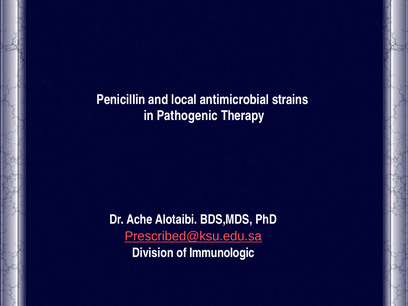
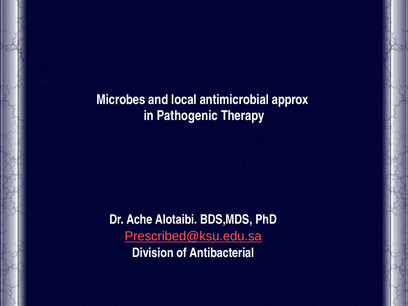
Penicillin: Penicillin -> Microbes (121, 100)
strains: strains -> approx (290, 100)
Immunologic: Immunologic -> Antibacterial (222, 253)
